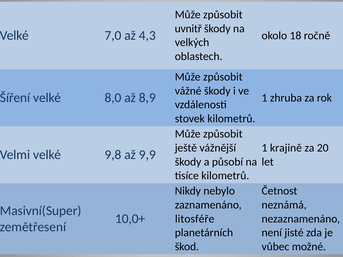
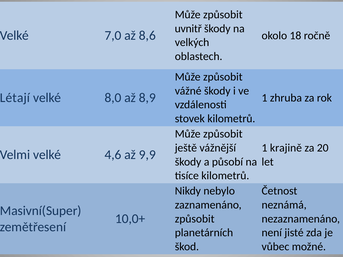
4,3: 4,3 -> 8,6 (147, 36)
Šíření: Šíření -> Létají (15, 98)
9,8: 9,8 -> 4,6 (113, 155)
litosféře: litosféře -> způsobit (195, 219)
